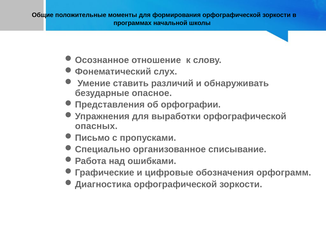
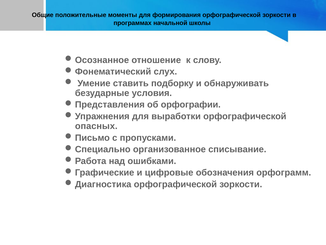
различий: различий -> подборку (172, 83)
опасное: опасное -> условия (152, 93)
